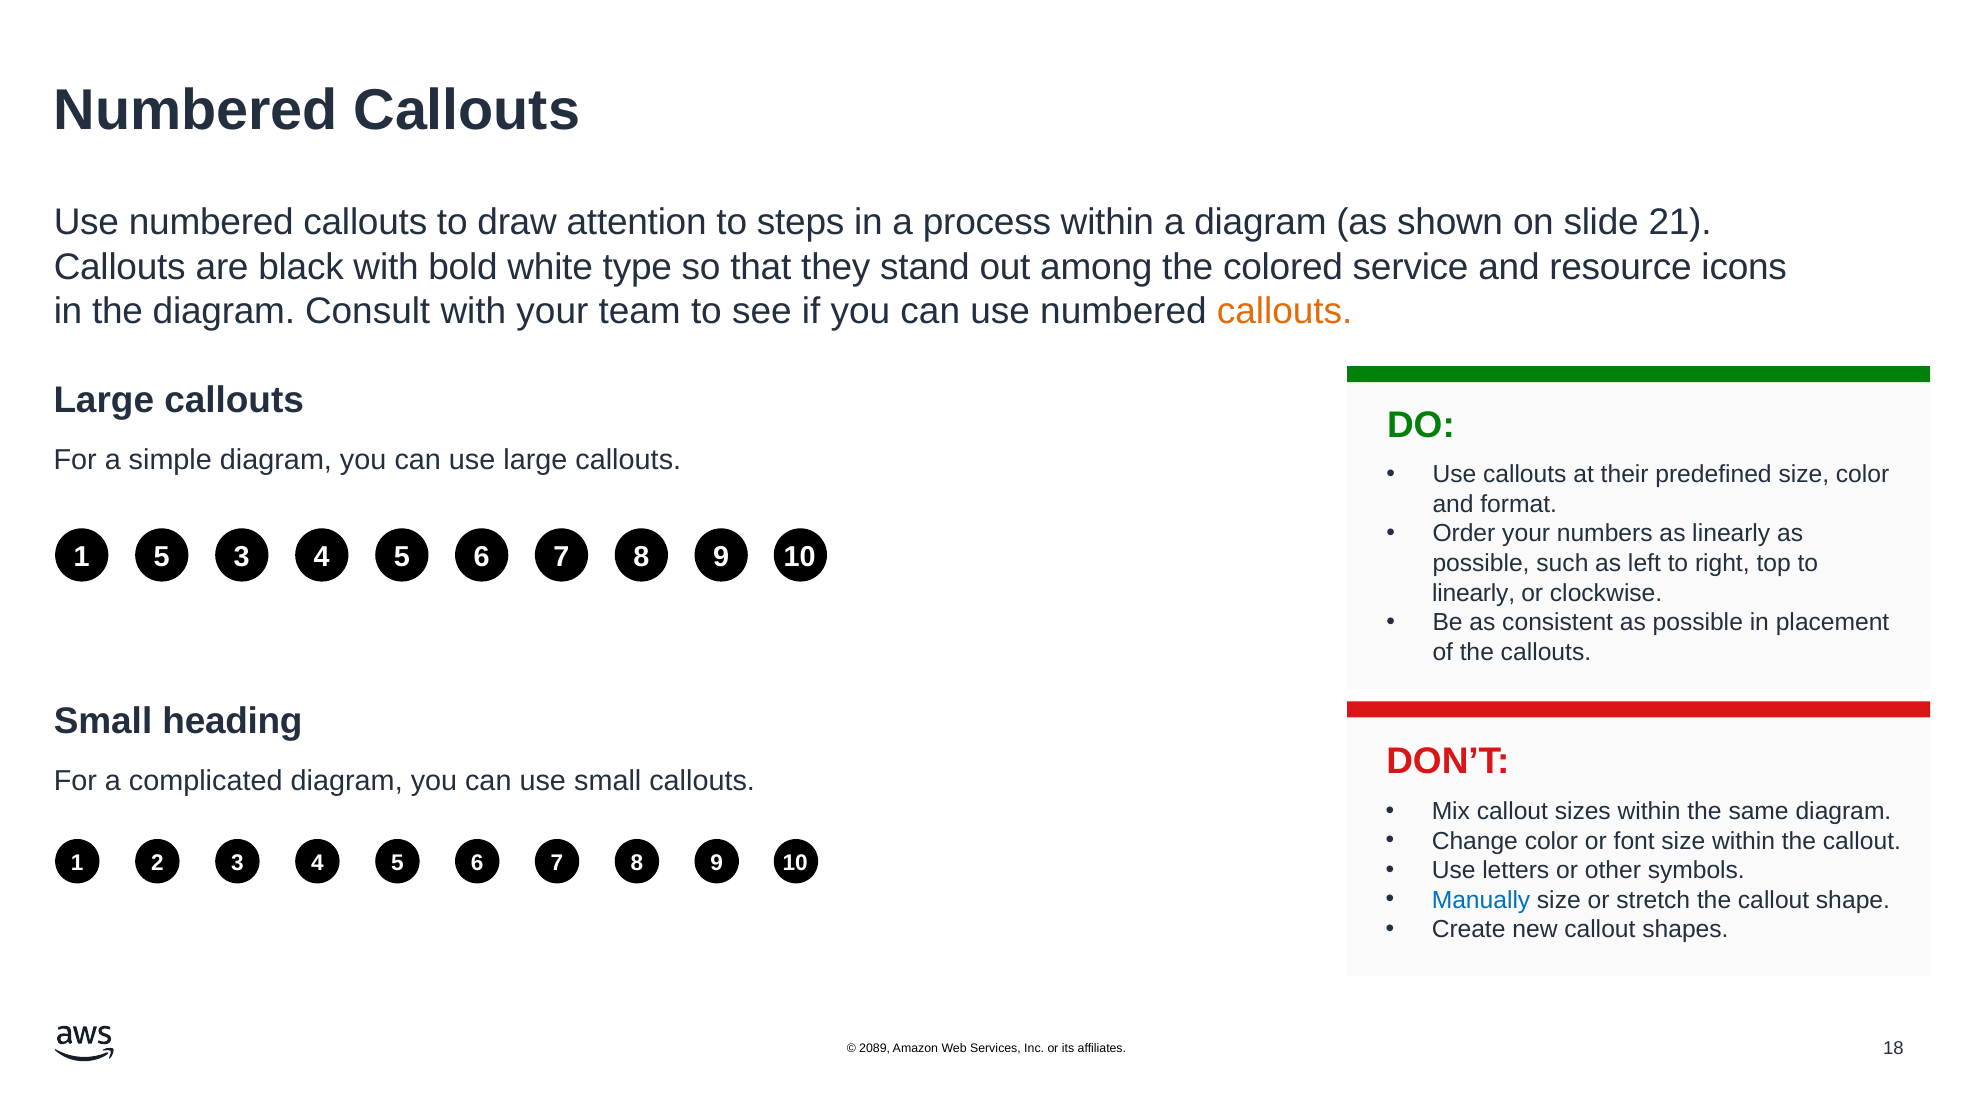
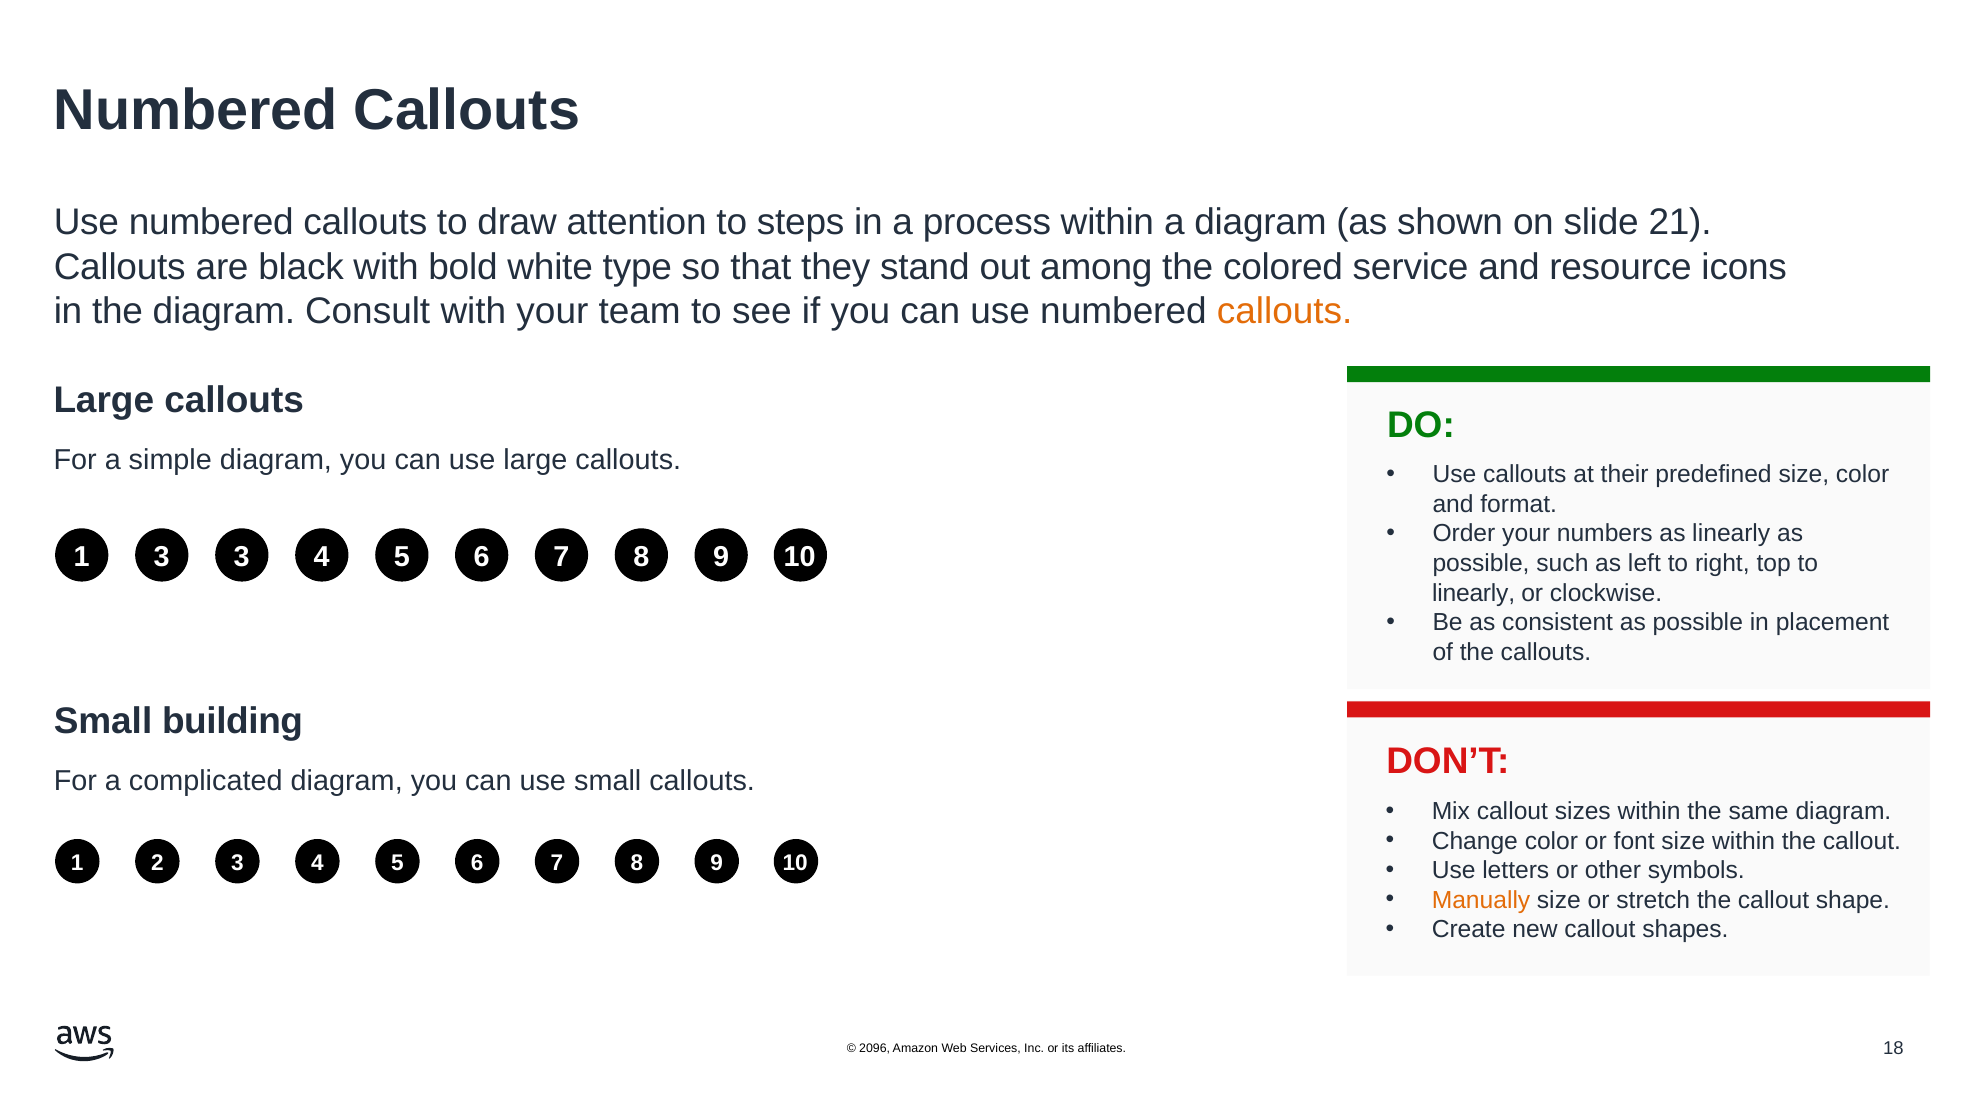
1 5: 5 -> 3 (162, 557)
heading: heading -> building (233, 721)
Manually colour: blue -> orange (1481, 900)
2089: 2089 -> 2096 (875, 1048)
